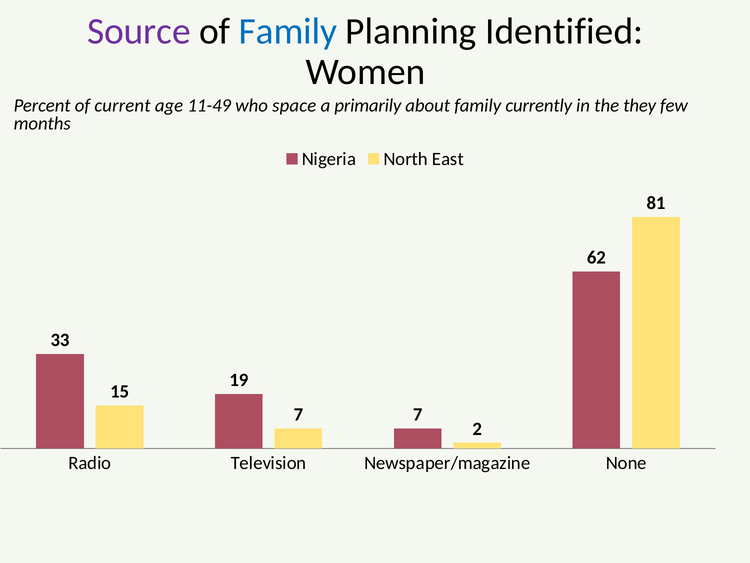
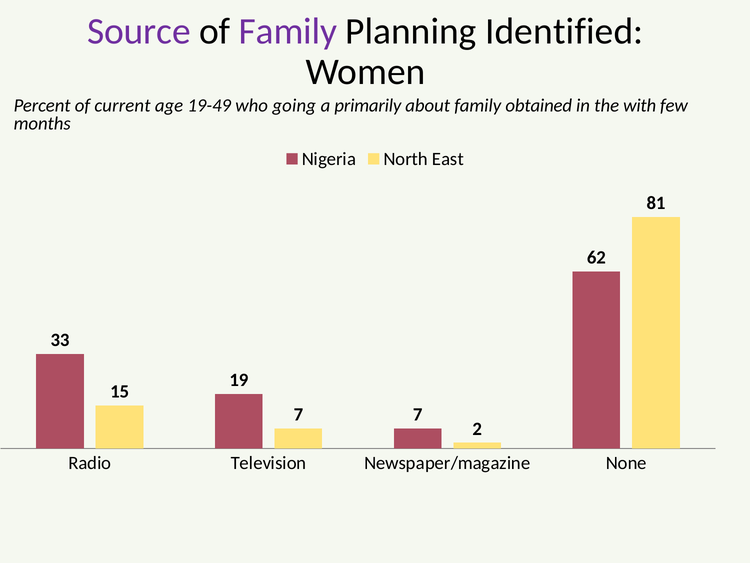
Family colour: blue -> purple (288, 31)
11-49: 11-49 -> 19-49 (209, 106)
space: space -> going (294, 106)
currently: currently -> obtained (539, 106)
they: they -> with (640, 106)
